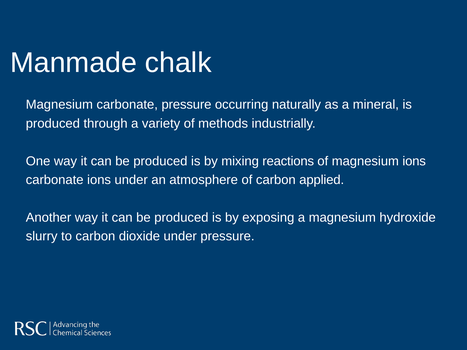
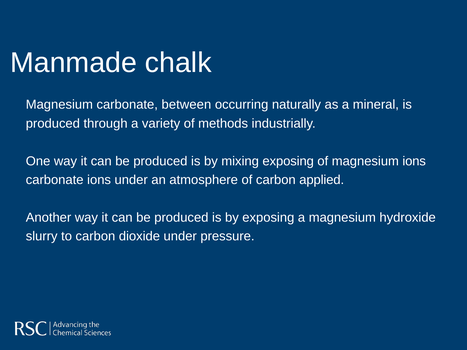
carbonate pressure: pressure -> between (186, 105)
mixing reactions: reactions -> exposing (288, 161)
